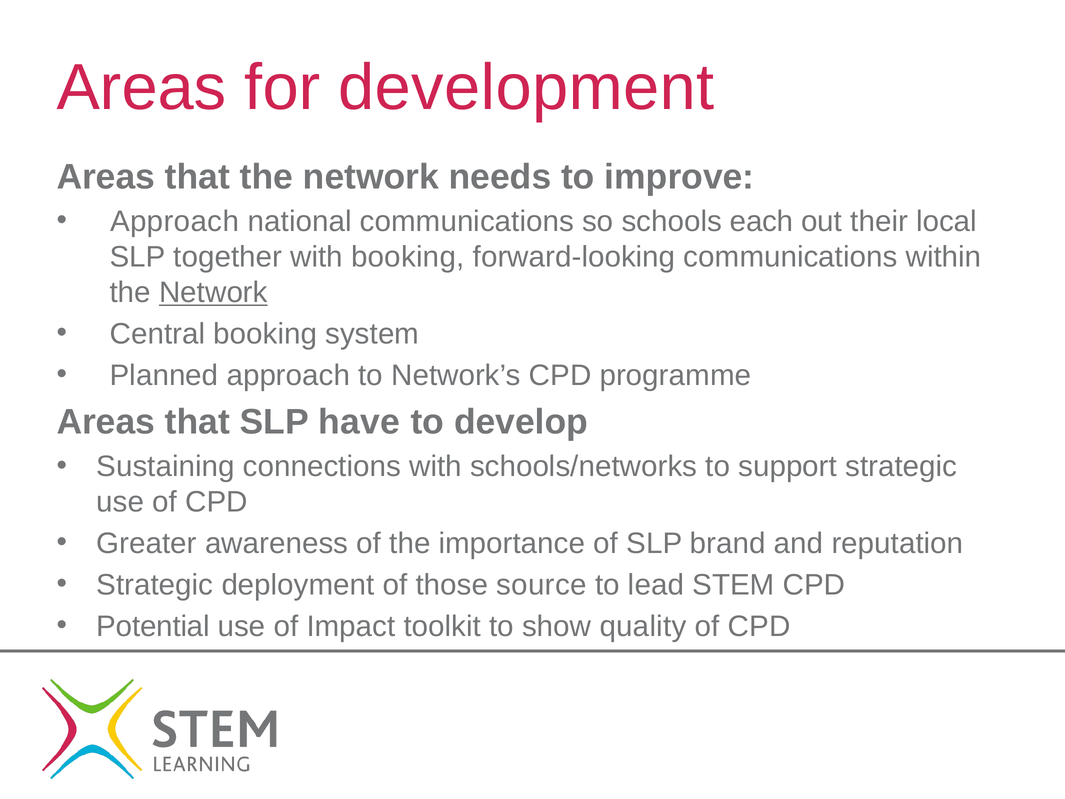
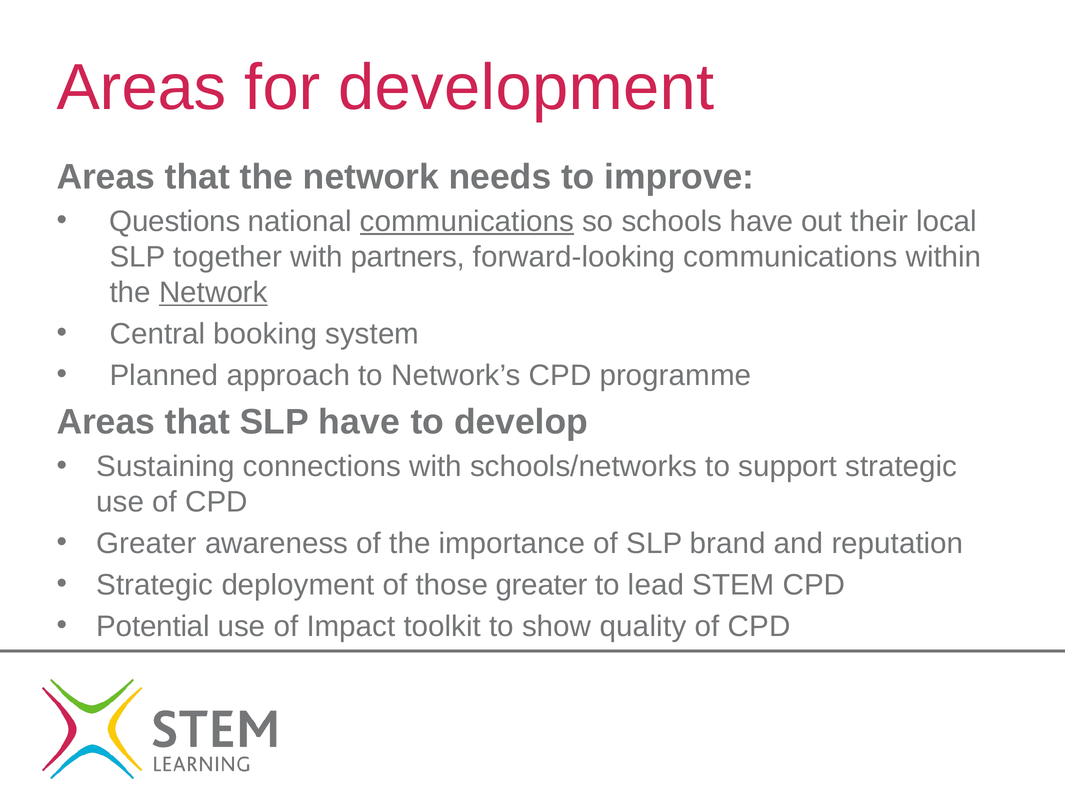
Approach: Approach -> Questions (175, 221)
communications underline: none -> present (467, 221)
schools each: each -> have (762, 221)
with booking: booking -> partners (408, 257)
those source: source -> greater (542, 585)
